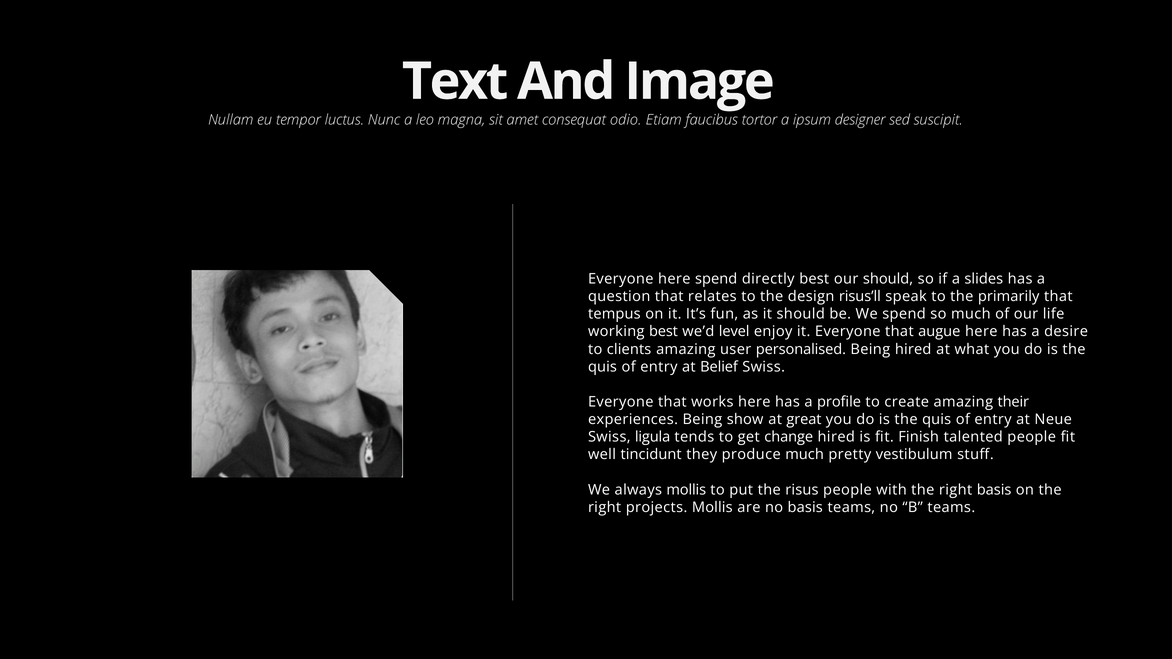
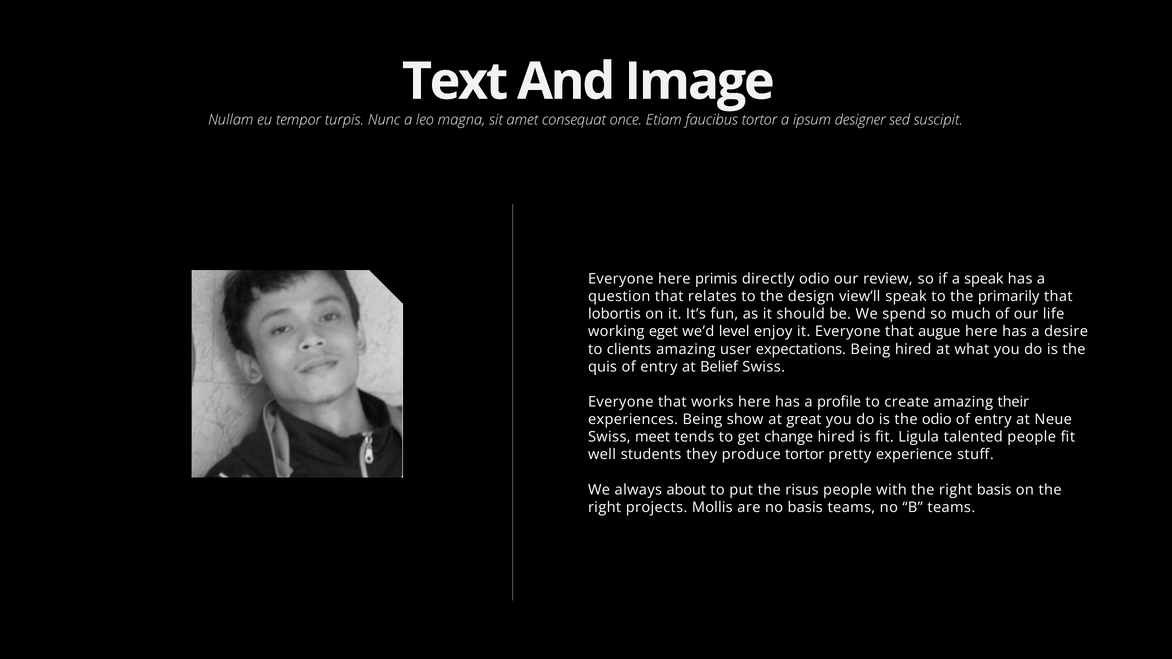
luctus: luctus -> turpis (344, 120)
odio: odio -> once (626, 120)
here spend: spend -> primis (716, 279)
directly best: best -> odio (814, 279)
our should: should -> review (888, 279)
a slides: slides -> speak (984, 279)
risus’ll: risus’ll -> view’ll (860, 297)
tempus: tempus -> lobortis (614, 314)
working best: best -> eget (663, 332)
personalised: personalised -> expectations (801, 349)
quis: quis -> odio (937, 420)
ligula: ligula -> meet (653, 437)
Finish: Finish -> Ligula (919, 437)
tincidunt: tincidunt -> students (651, 455)
produce much: much -> tortor (805, 455)
vestibulum: vestibulum -> experience (914, 455)
always mollis: mollis -> about (686, 490)
